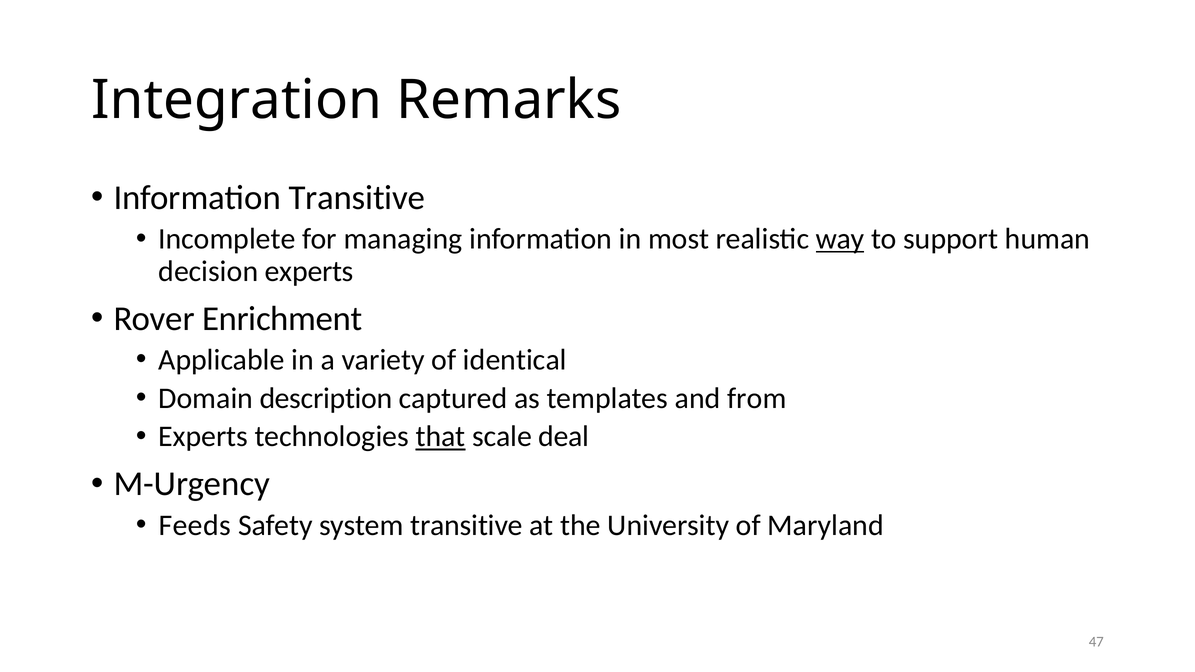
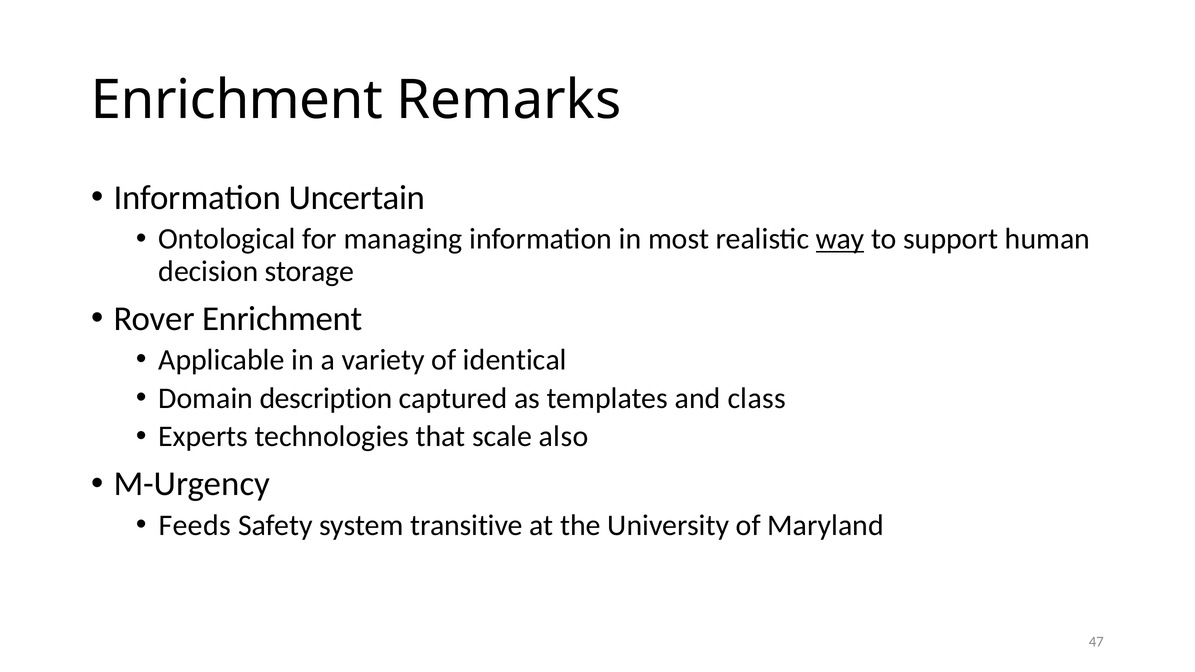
Integration: Integration -> Enrichment (237, 100)
Information Transitive: Transitive -> Uncertain (357, 198)
Incomplete: Incomplete -> Ontological (227, 239)
decision experts: experts -> storage (309, 271)
from: from -> class (757, 398)
that underline: present -> none (441, 437)
deal: deal -> also (564, 437)
